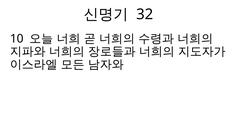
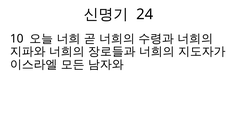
32: 32 -> 24 (145, 14)
